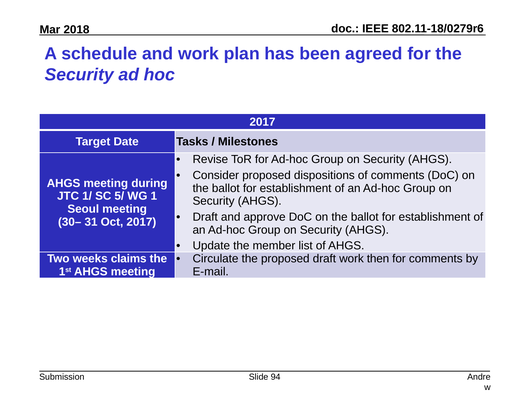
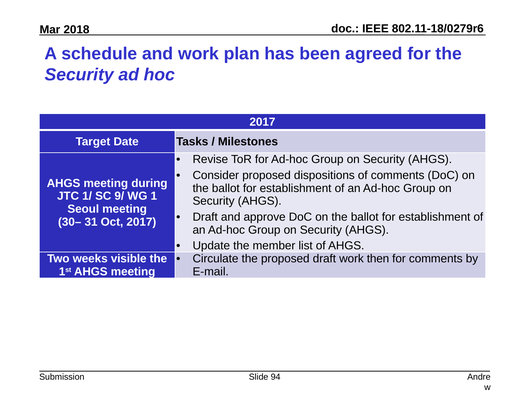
5/: 5/ -> 9/ (119, 197)
claims: claims -> visible (129, 259)
